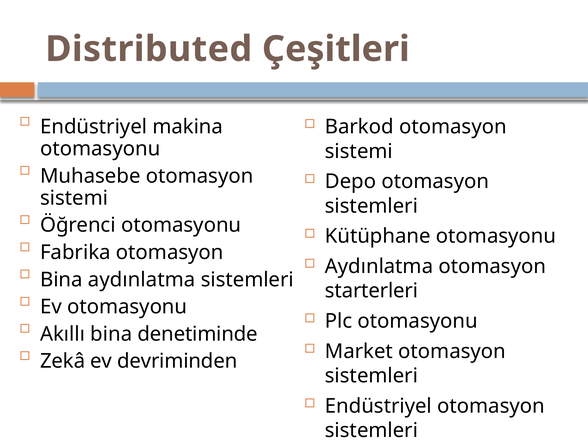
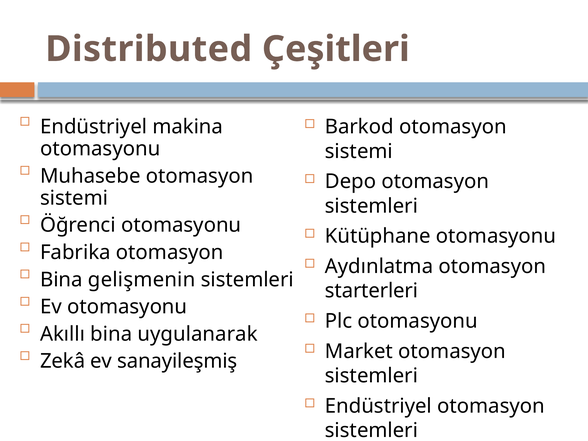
Bina aydınlatma: aydınlatma -> gelişmenin (142, 280)
denetiminde: denetiminde -> uygulanarak (198, 334)
devriminden: devriminden -> sanayileşmiş (177, 361)
